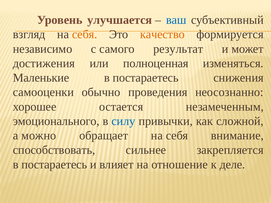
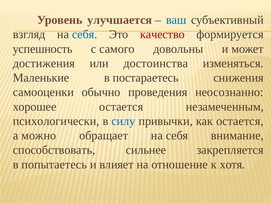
себя colour: orange -> blue (85, 34)
качество colour: orange -> red (162, 34)
независимо: независимо -> успешность (43, 49)
результат: результат -> довольны (178, 49)
полноценная: полноценная -> достоинства (156, 63)
эмоционального: эмоционального -> психологически (56, 121)
как сложной: сложной -> остается (240, 121)
постараетесь: постараетесь -> попытаетесь (54, 165)
деле: деле -> хотя (232, 165)
